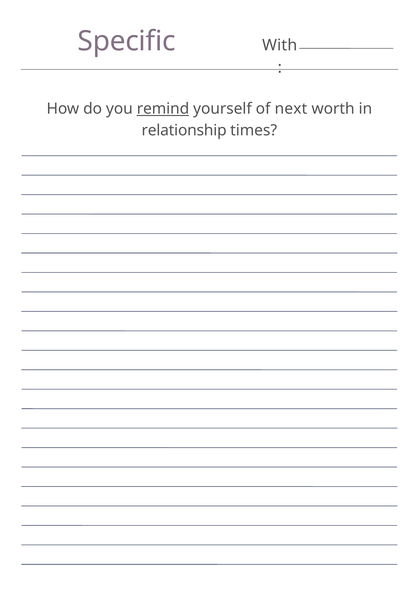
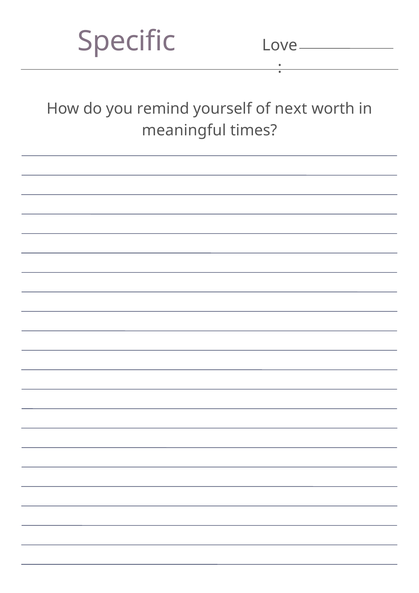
With: With -> Love (280, 45)
remind underline: present -> none (163, 109)
relationship: relationship -> meaningful (184, 130)
